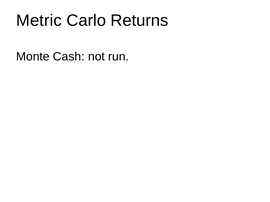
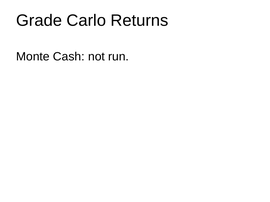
Metric: Metric -> Grade (39, 20)
